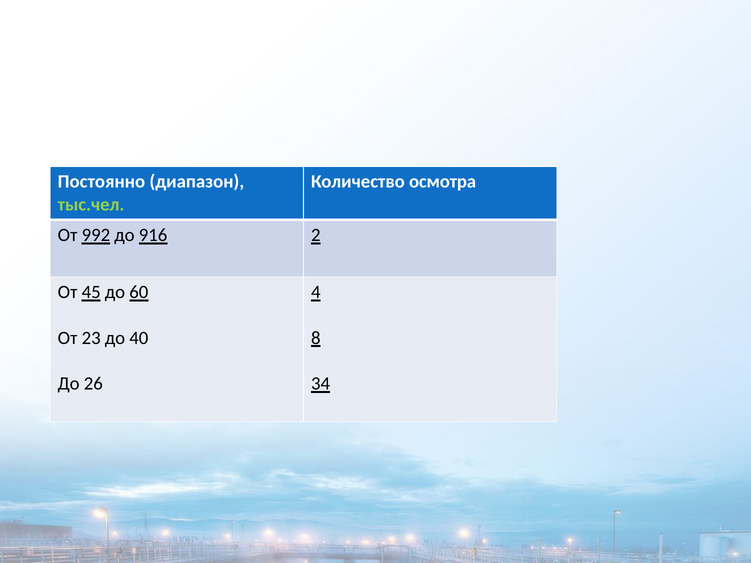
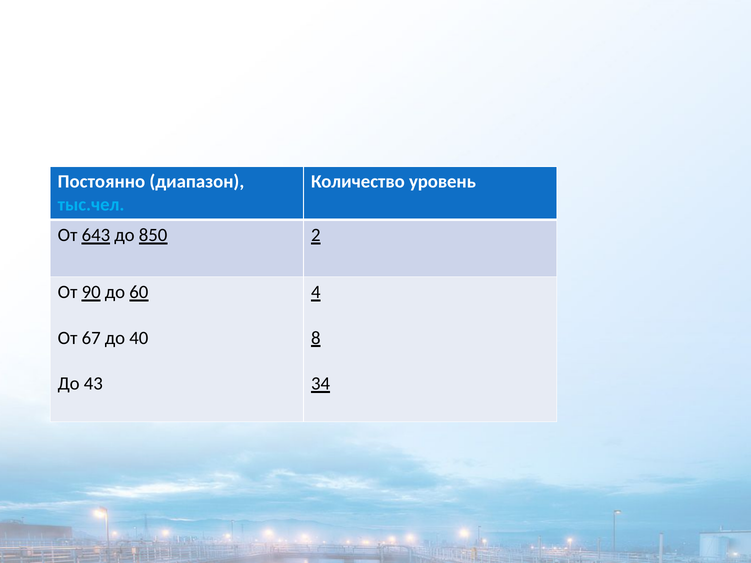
осмотра: осмотра -> уровень (442, 182)
тыс.чел colour: light green -> light blue (91, 205)
992: 992 -> 643 (96, 235)
916: 916 -> 850 (153, 235)
45: 45 -> 90 (91, 292)
23: 23 -> 67 (91, 338)
26: 26 -> 43 (93, 384)
